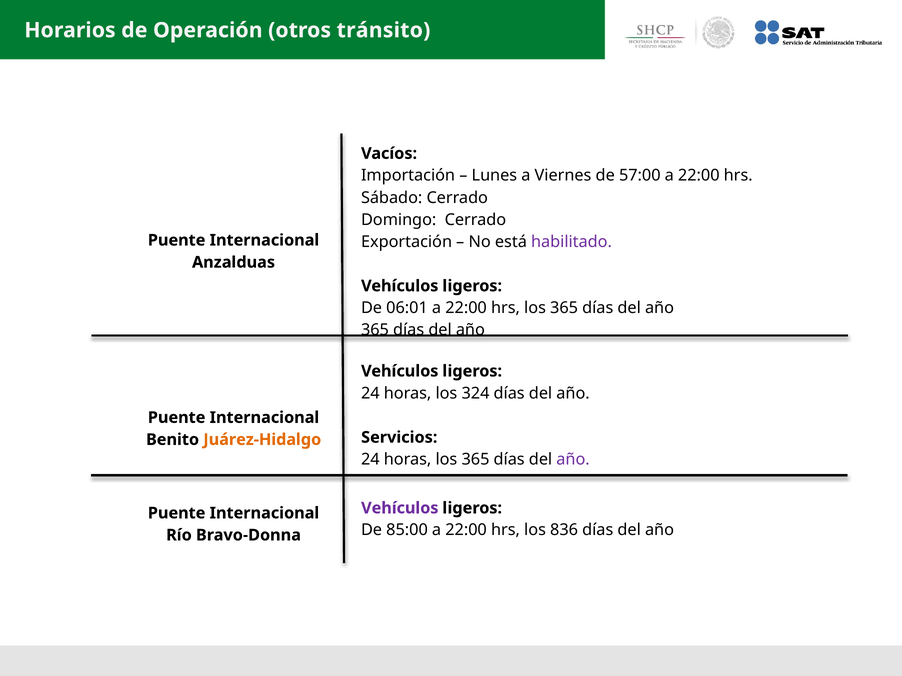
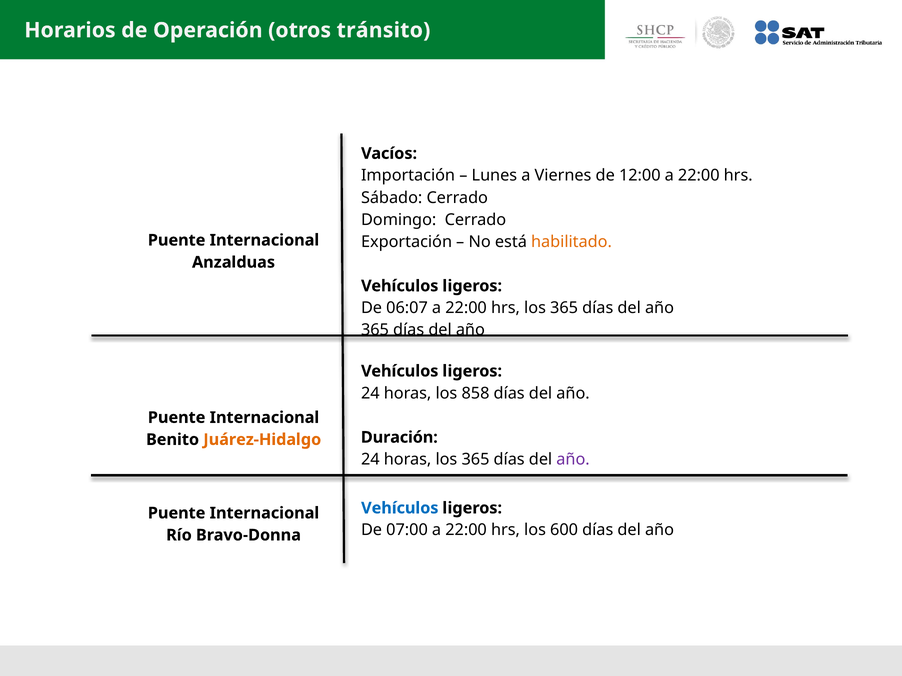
57:00: 57:00 -> 12:00 (640, 176)
habilitado colour: purple -> orange (571, 242)
06:01: 06:01 -> 06:07 (407, 308)
324: 324 -> 858 (476, 393)
Servicios: Servicios -> Duración (399, 438)
Vehículos colour: purple -> blue (400, 508)
85:00: 85:00 -> 07:00 (407, 530)
836: 836 -> 600 (564, 530)
